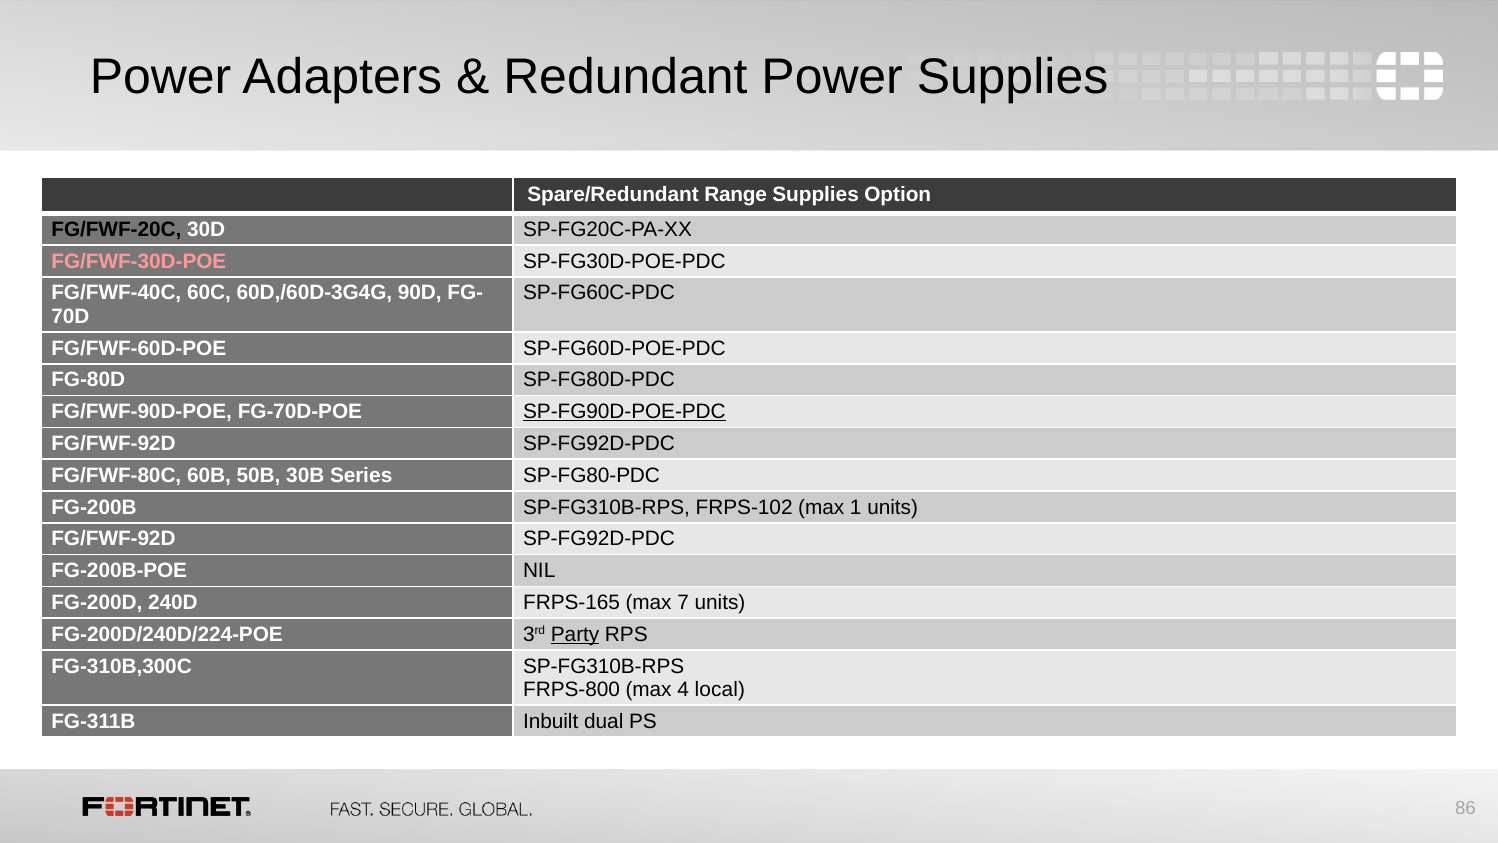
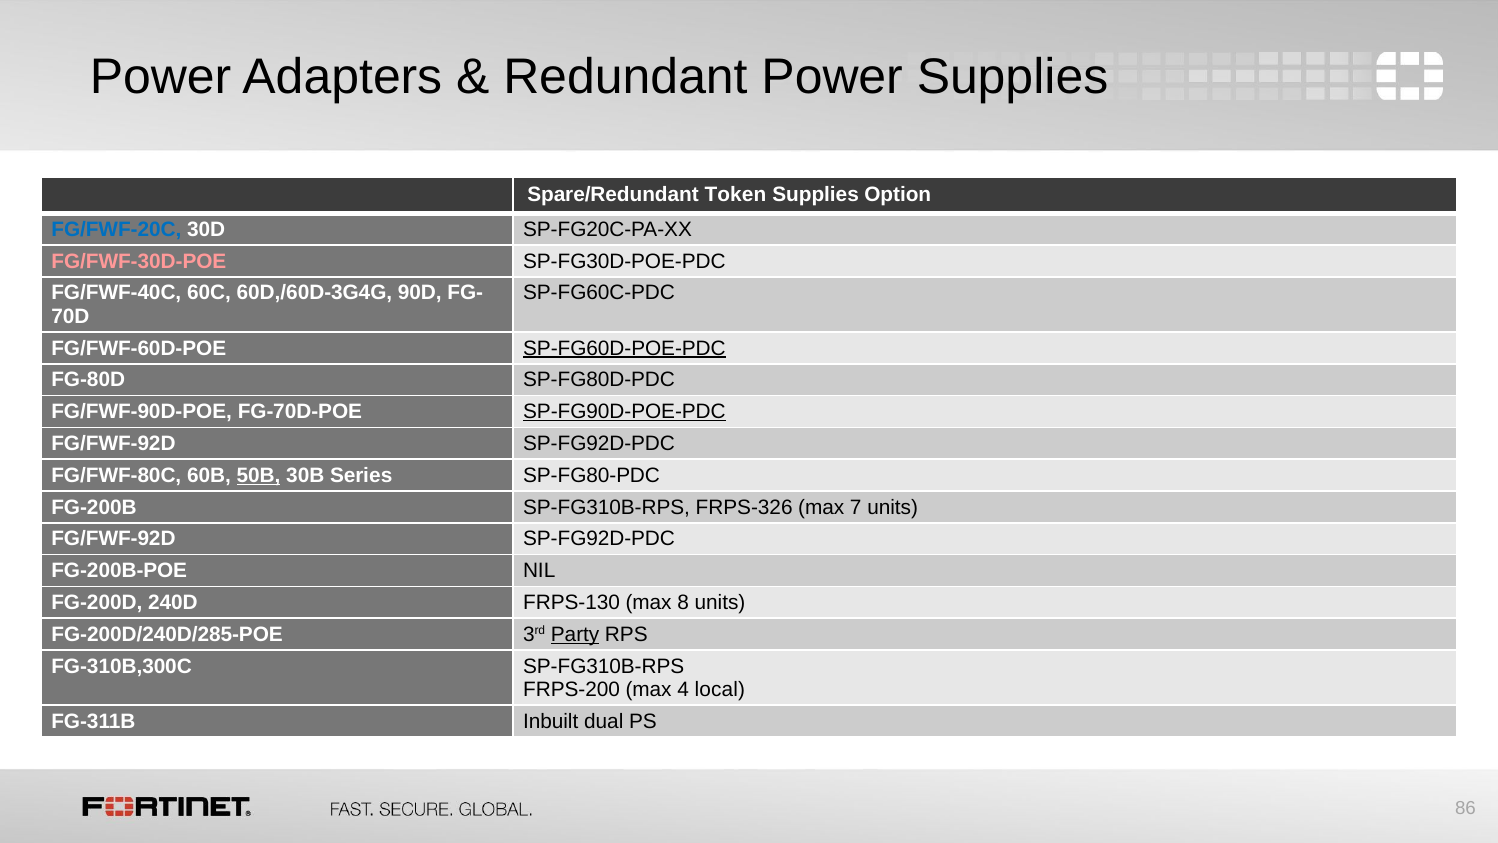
Range: Range -> Token (735, 195)
FG/FWF-20C colour: black -> blue (116, 229)
SP-FG60D-POE-PDC underline: none -> present (624, 348)
50B underline: none -> present (259, 475)
FRPS-102: FRPS-102 -> FRPS-326 (744, 507)
1: 1 -> 7 (856, 507)
FRPS-165: FRPS-165 -> FRPS-130 (572, 602)
7: 7 -> 8 (683, 602)
FG-200D/240D/224-POE: FG-200D/240D/224-POE -> FG-200D/240D/285-POE (167, 634)
FRPS-800: FRPS-800 -> FRPS-200 (572, 689)
